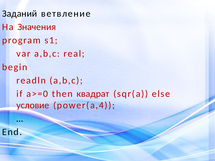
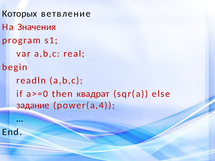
Заданий: Заданий -> Которых (20, 14)
условие: условие -> задание (33, 105)
